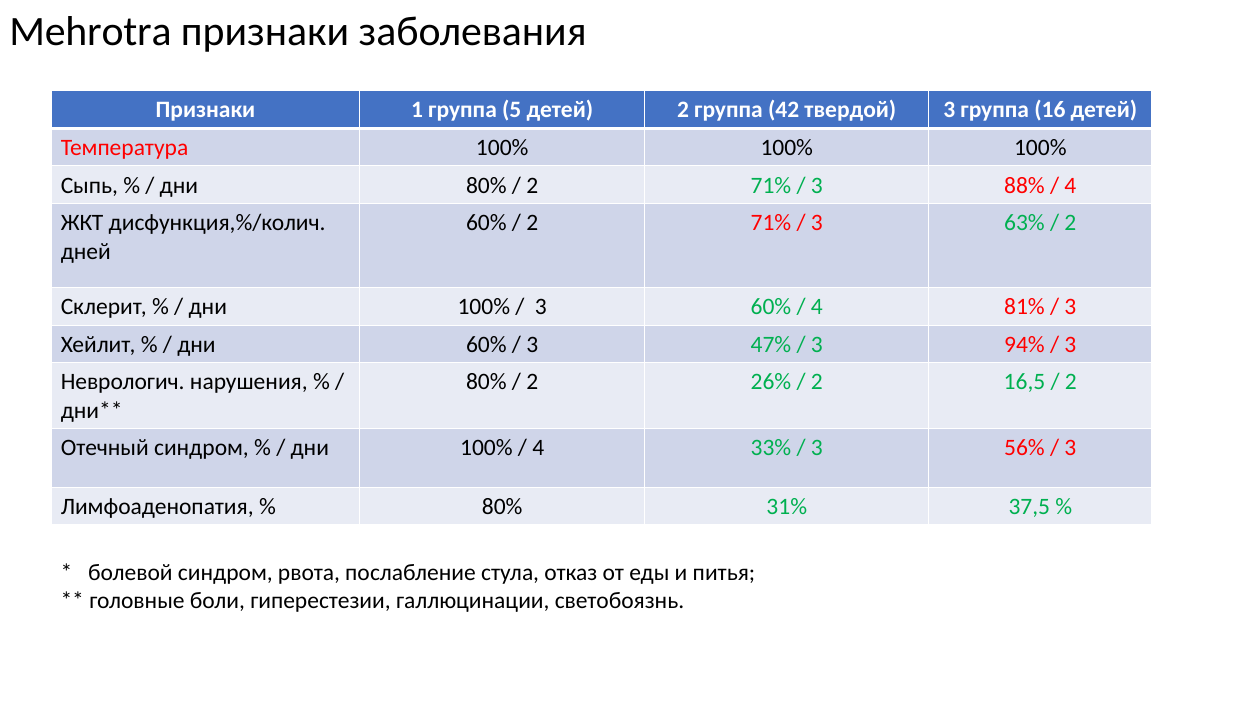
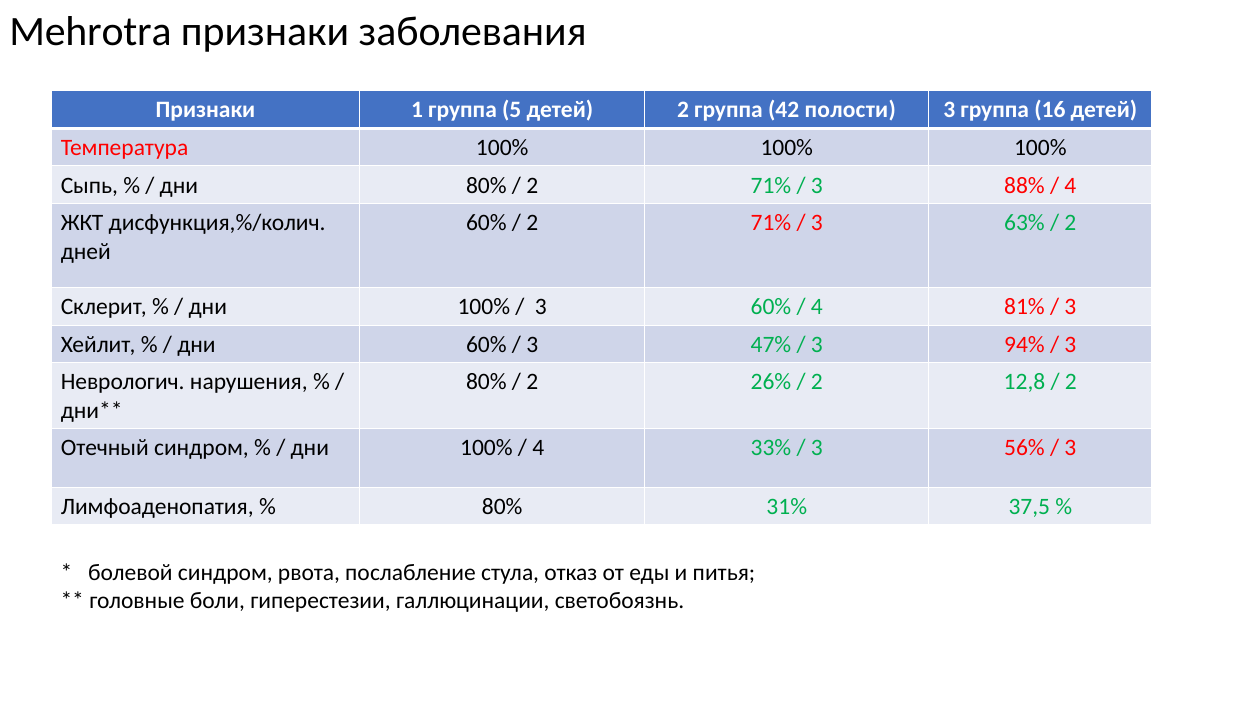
твердой: твердой -> полости (850, 110)
16,5: 16,5 -> 12,8 (1024, 382)
